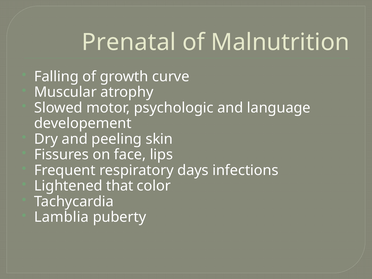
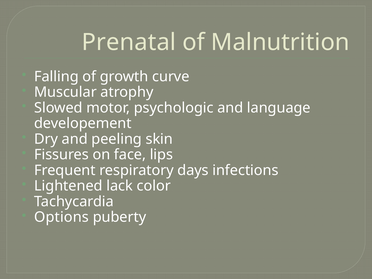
that: that -> lack (120, 186)
Lamblia: Lamblia -> Options (62, 217)
